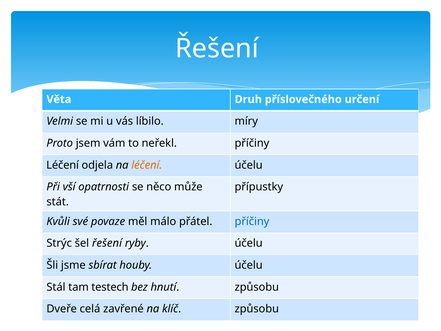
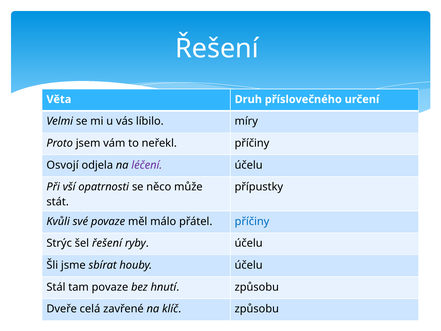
Léčení: Léčení -> Osvojí (63, 165)
léčení colour: orange -> purple (147, 165)
tam testech: testech -> povaze (110, 287)
